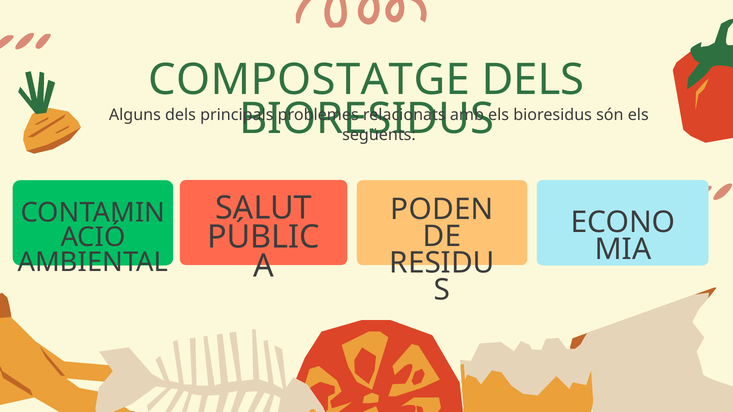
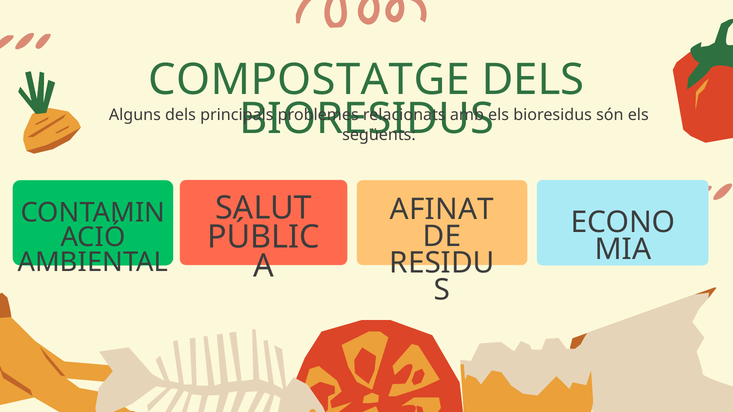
PODEN: PODEN -> AFINAT (442, 210)
